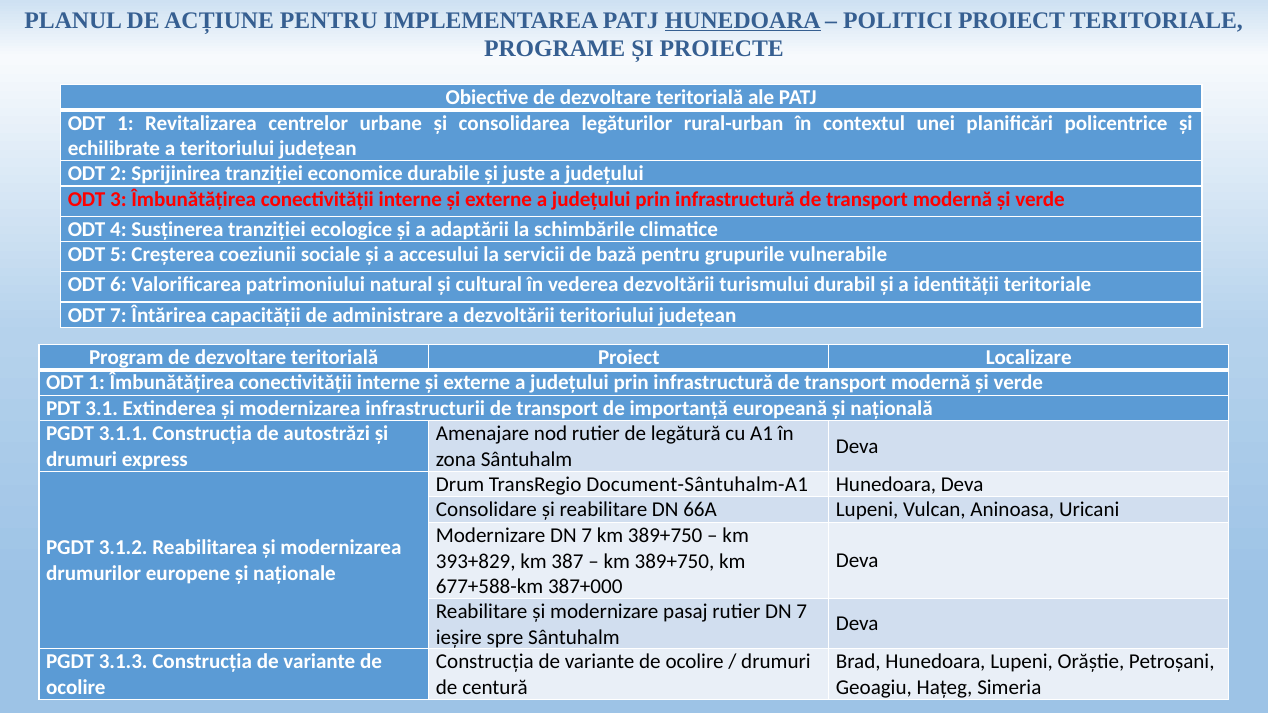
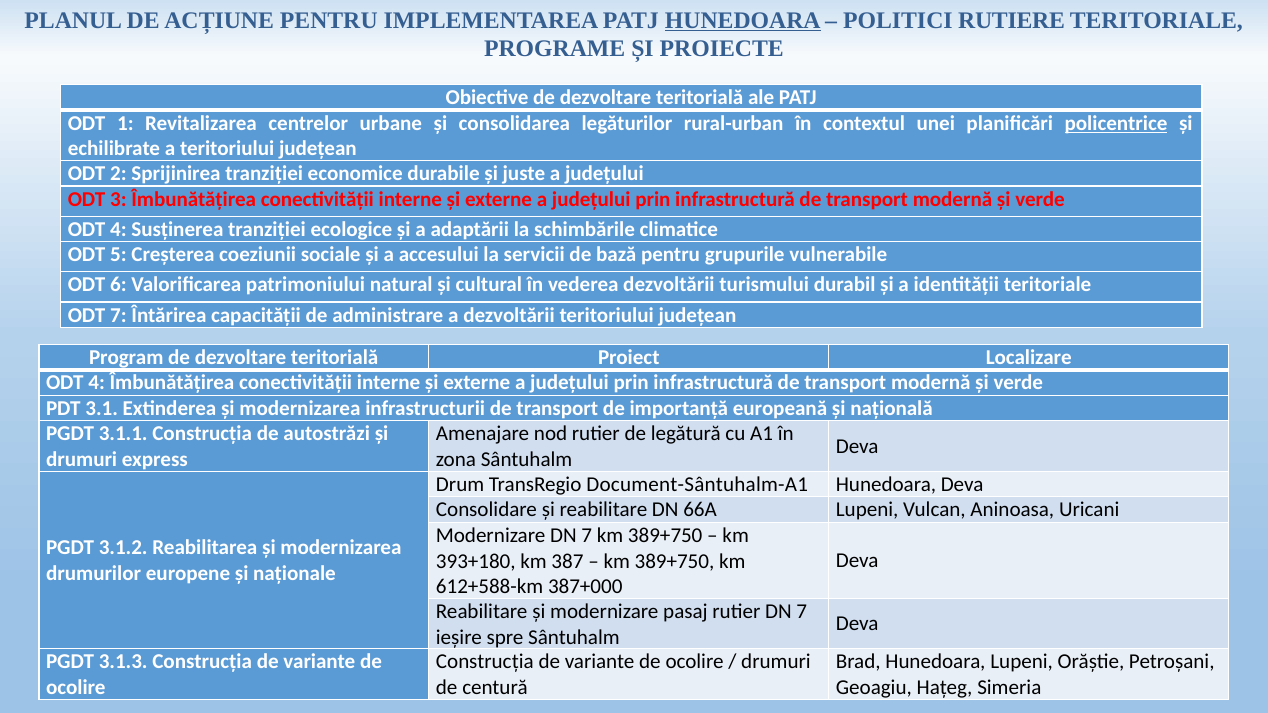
POLITICI PROIECT: PROIECT -> RUTIERE (1012, 21)
policentrice underline: none -> present (1116, 123)
1: 1 -> 4 (97, 383)
393+829: 393+829 -> 393+180 (476, 561)
677+588-km: 677+588-km -> 612+588-km (490, 587)
